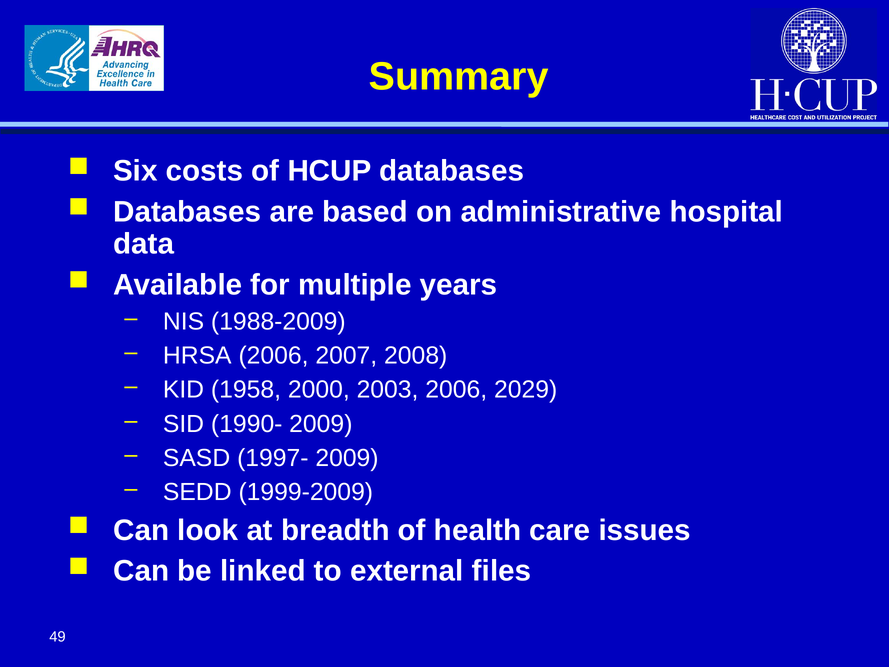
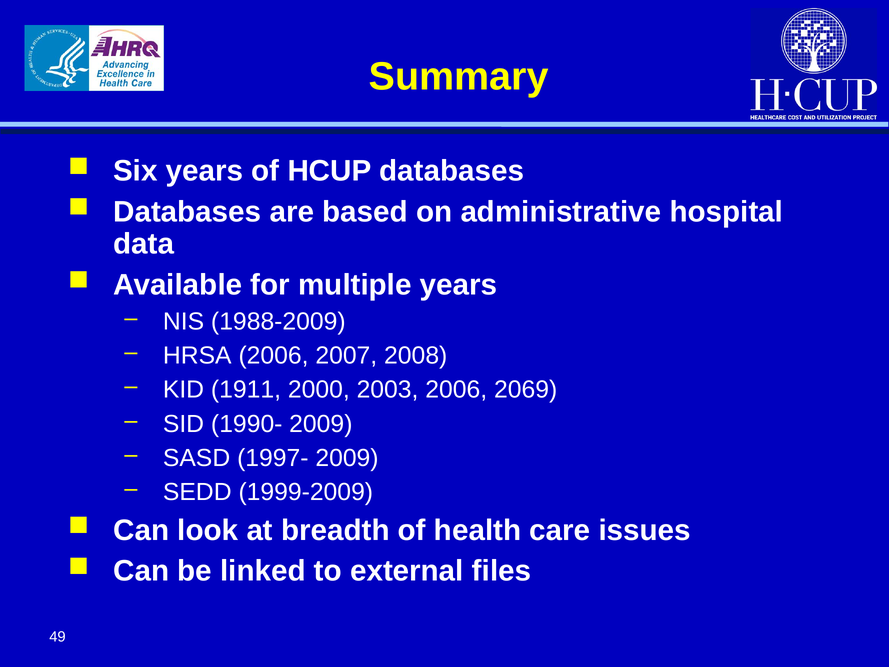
Six costs: costs -> years (205, 171)
1958: 1958 -> 1911 (246, 390)
2029: 2029 -> 2069 (526, 390)
